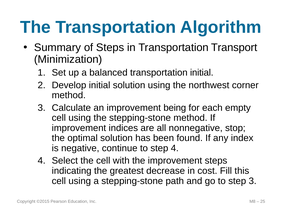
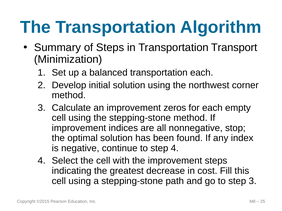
transportation initial: initial -> each (202, 73)
being: being -> zeros (175, 108)
